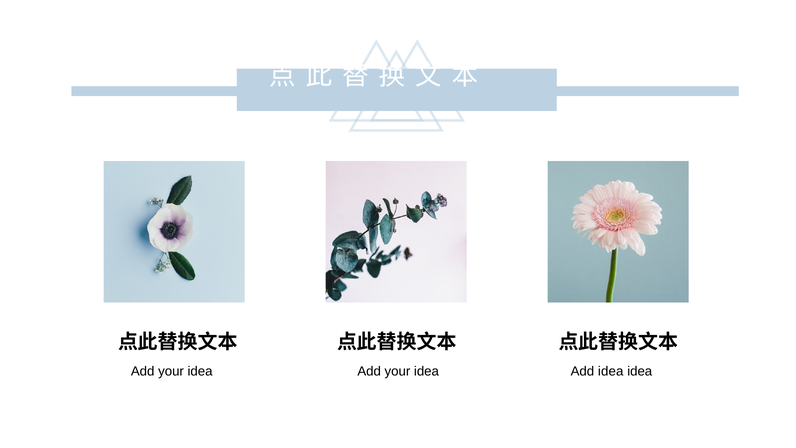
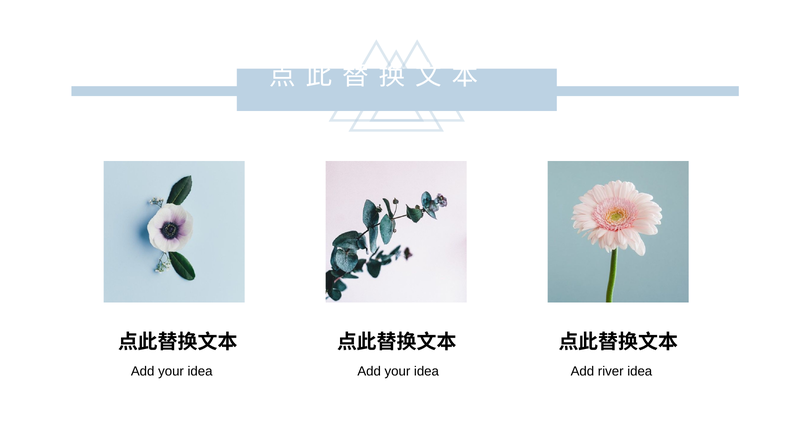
Add idea: idea -> river (611, 371)
